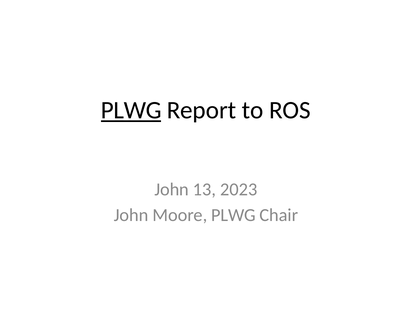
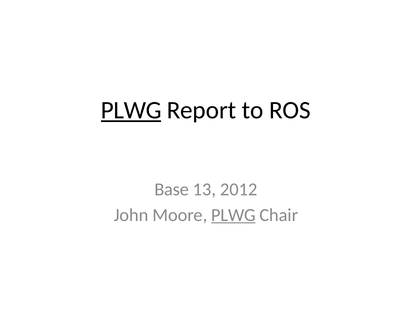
John: John -> Base (172, 189)
2023: 2023 -> 2012 (239, 189)
PLWG underline: none -> present (233, 215)
